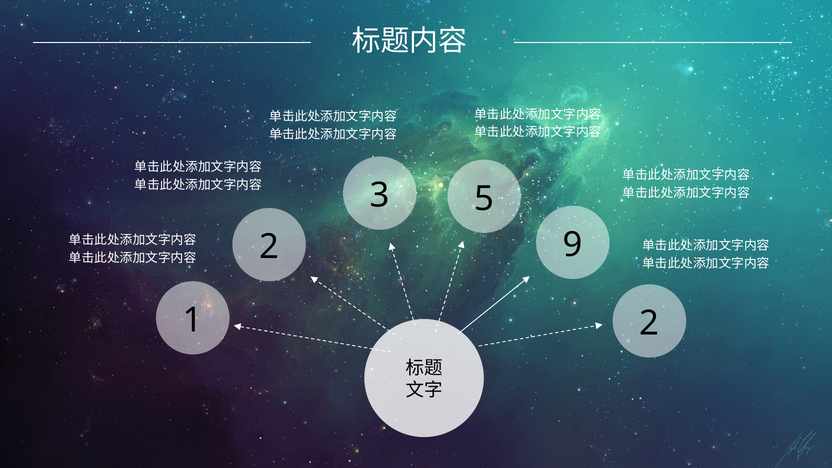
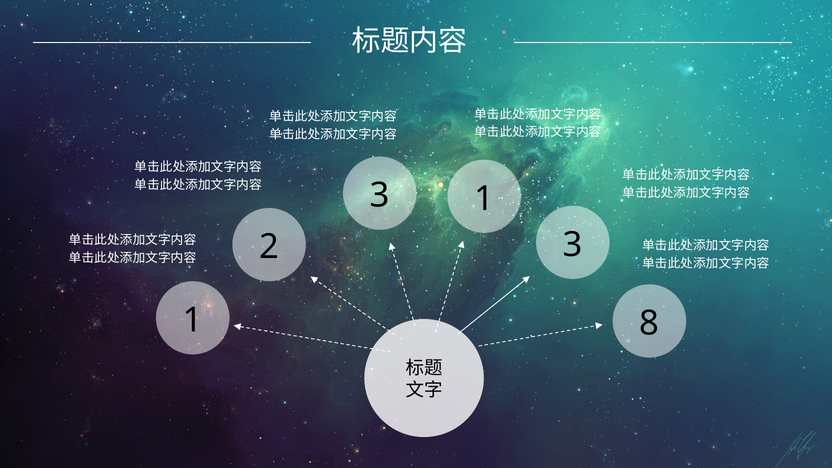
3 5: 5 -> 1 (484, 199)
2 9: 9 -> 3 (573, 245)
1 2: 2 -> 8 (649, 323)
